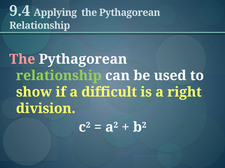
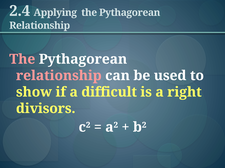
9.4: 9.4 -> 2.4 (20, 11)
relationship colour: light green -> pink (59, 76)
division: division -> divisors (46, 109)
